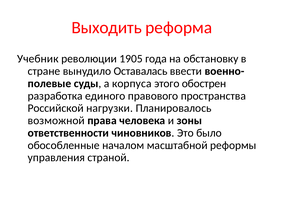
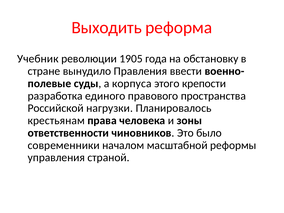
Оставалась: Оставалась -> Правления (141, 71)
обострен: обострен -> крепости (204, 83)
возможной: возможной -> крестьянам (56, 121)
обособленные: обособленные -> современники (64, 145)
